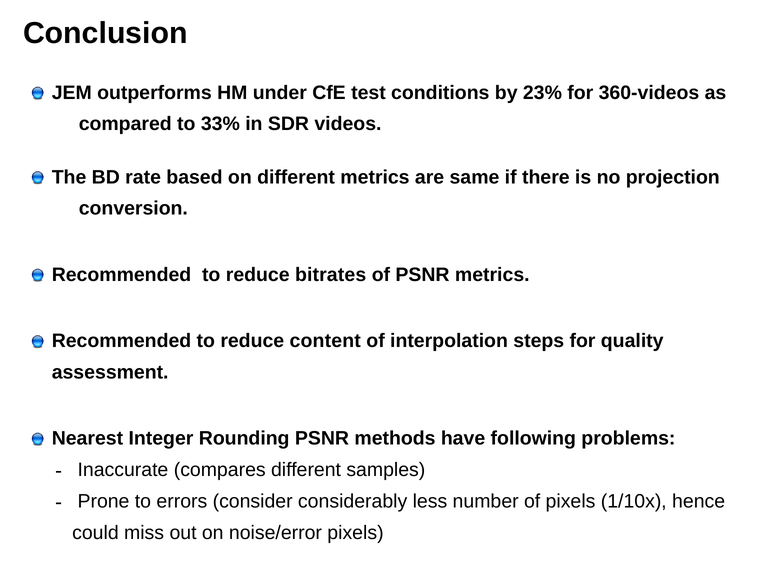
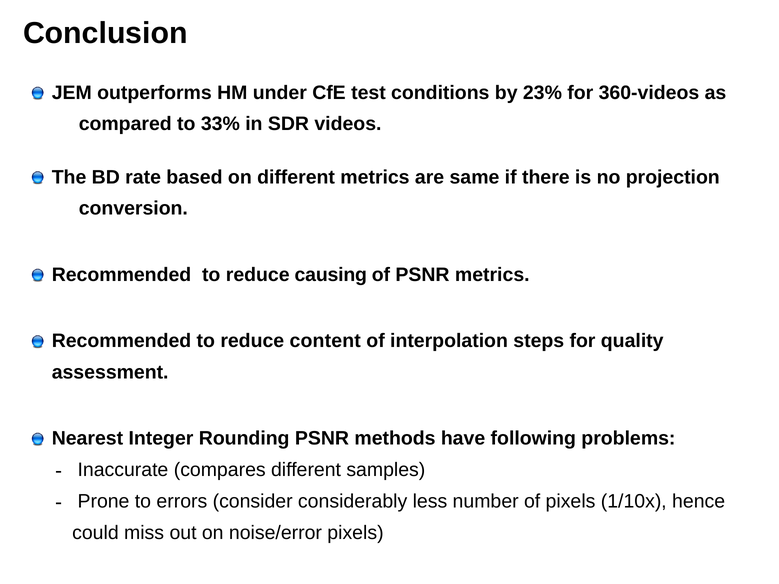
bitrates: bitrates -> causing (331, 275)
